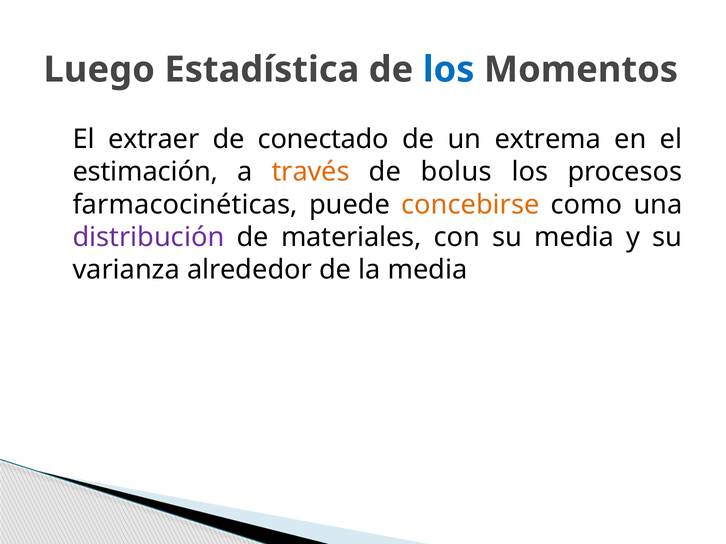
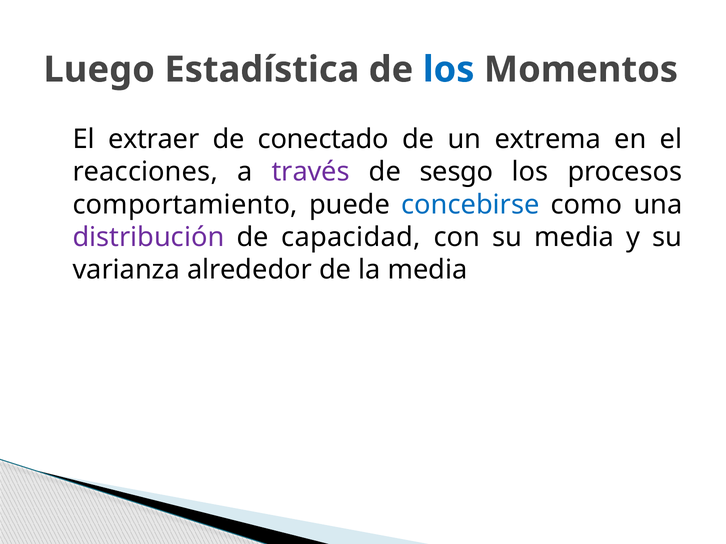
estimación: estimación -> reacciones (145, 172)
través colour: orange -> purple (311, 172)
bolus: bolus -> sesgo (456, 172)
farmacocinéticas: farmacocinéticas -> comportamiento (185, 205)
concebirse colour: orange -> blue (470, 205)
materiales: materiales -> capacidad (351, 238)
